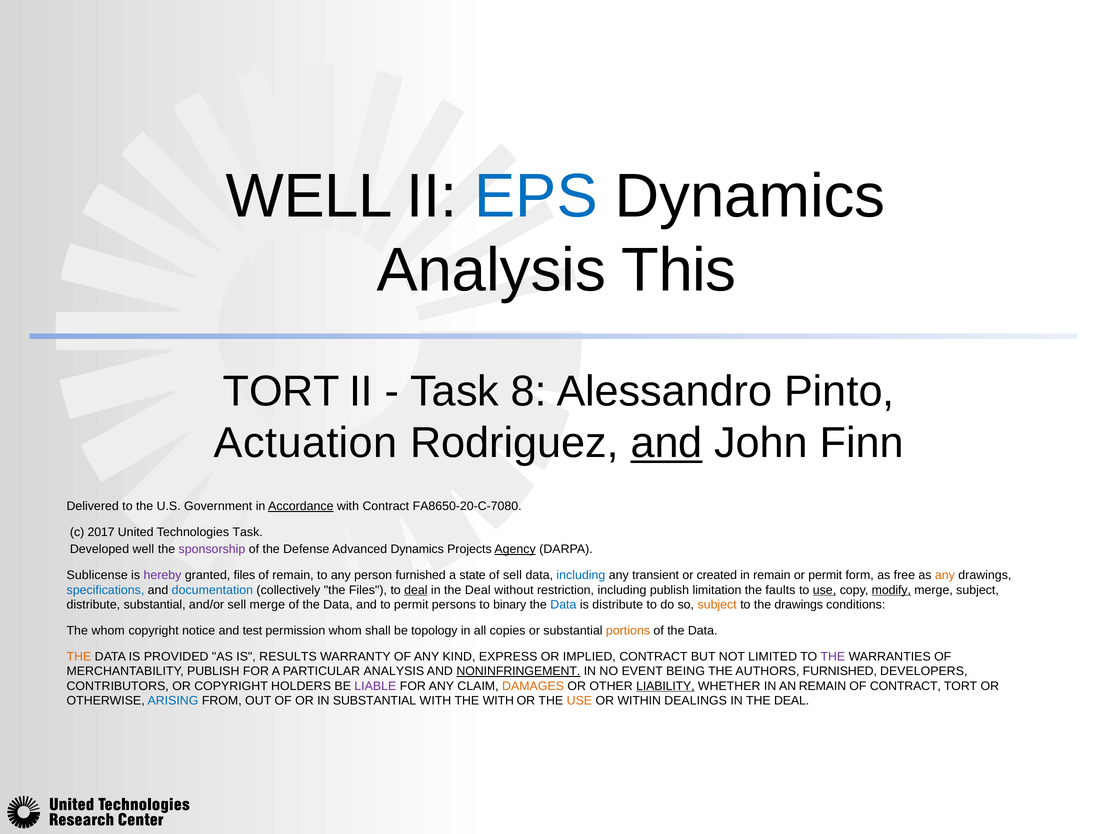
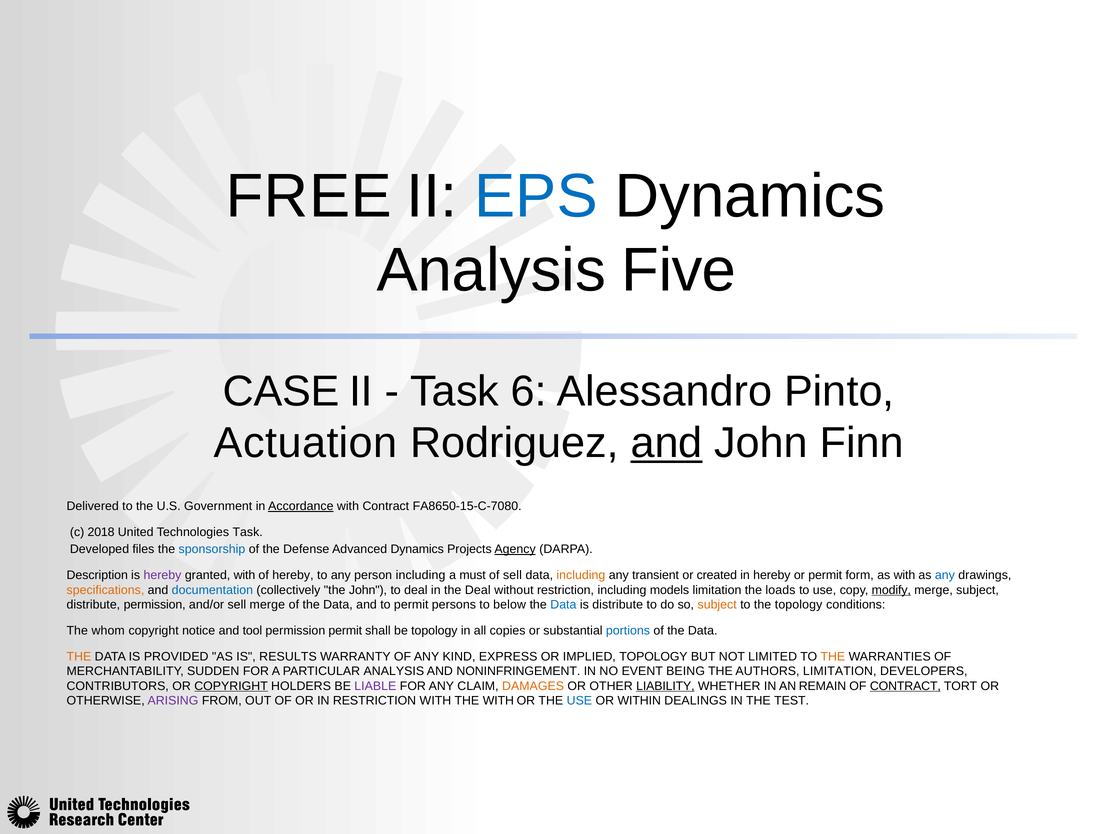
WELL: WELL -> FREE (309, 196)
This: This -> Five (679, 270)
TORT: TORT -> CASE (281, 391)
8: 8 -> 6 (529, 391)
FA8650-20-C-7080: FA8650-20-C-7080 -> FA8650-15-C-7080 (467, 506)
2017: 2017 -> 2018 (101, 532)
Developed well: well -> files (143, 549)
sponsorship colour: purple -> blue (212, 549)
Sublicense: Sublicense -> Description (97, 575)
granted files: files -> with (244, 575)
of remain: remain -> hereby (293, 575)
person furnished: furnished -> including (421, 575)
state: state -> must (473, 575)
including colour: blue -> orange (581, 575)
in remain: remain -> hereby (772, 575)
as free: free -> with (904, 575)
any colour: orange -> blue (945, 575)
specifications colour: blue -> orange (105, 589)
the Files: Files -> John (368, 589)
deal underline: present -> none (416, 589)
including publish: publish -> models (670, 589)
faults: faults -> loads (780, 589)
use underline: present -> none (824, 589)
distribute substantial: substantial -> permission (155, 604)
binary: binary -> below (510, 604)
the drawings: drawings -> topology (799, 604)
test: test -> tool (252, 630)
permission whom: whom -> permit (345, 630)
portions colour: orange -> blue (628, 630)
IMPLIED CONTRACT: CONTRACT -> TOPOLOGY (653, 656)
THE colour: purple -> orange (833, 656)
MERCHANTABILITY PUBLISH: PUBLISH -> SUDDEN (213, 671)
NONINFRINGEMENT underline: present -> none (518, 671)
AUTHORS FURNISHED: FURNISHED -> LIMITATION (840, 671)
COPYRIGHT underline: none -> present (231, 685)
CONTRACT underline: none -> present (905, 685)
ARISING colour: blue -> purple (173, 700)
IN SUBSTANTIAL: SUBSTANTIAL -> RESTRICTION (375, 700)
USE colour: orange -> blue (579, 700)
DEALINGS IN THE DEAL: DEAL -> TEST (792, 700)
